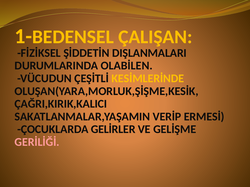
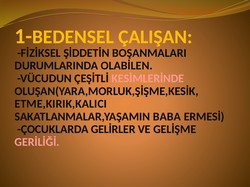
DIŞLANMALARI: DIŞLANMALARI -> BOŞANMALARI (149, 53)
KESİMLERİNDE colour: yellow -> pink (148, 79)
ÇAĞRI,KIRIK,KALICI: ÇAĞRI,KIRIK,KALICI -> ETME,KIRIK,KALICI (61, 104)
VERİP: VERİP -> BABA (167, 117)
